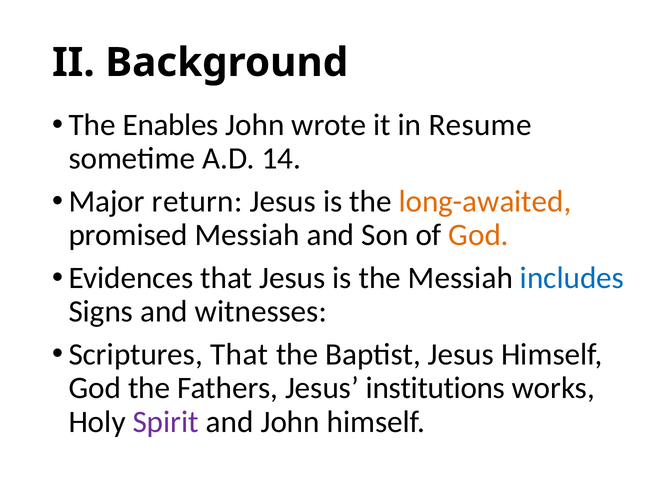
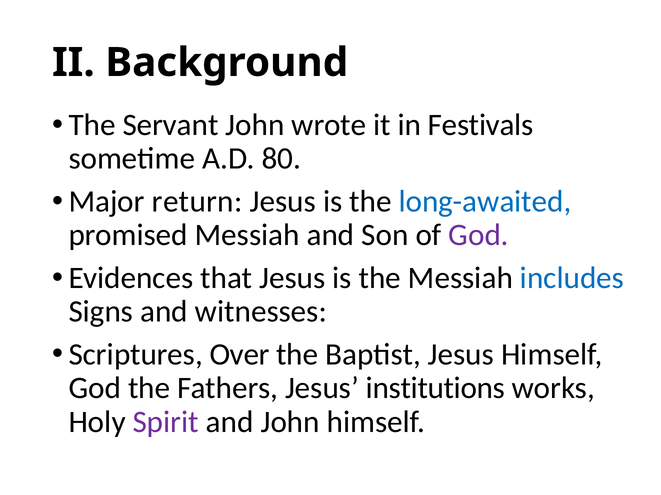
Enables: Enables -> Servant (171, 125)
Resume: Resume -> Festivals (481, 125)
14: 14 -> 80 (281, 159)
long-awaited colour: orange -> blue (485, 202)
God colour: orange -> purple (479, 235)
Scriptures That: That -> Over (240, 355)
